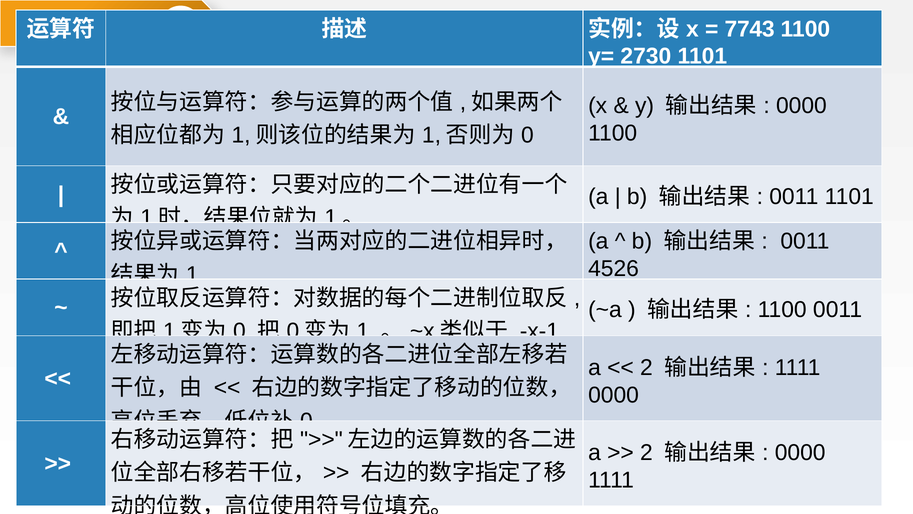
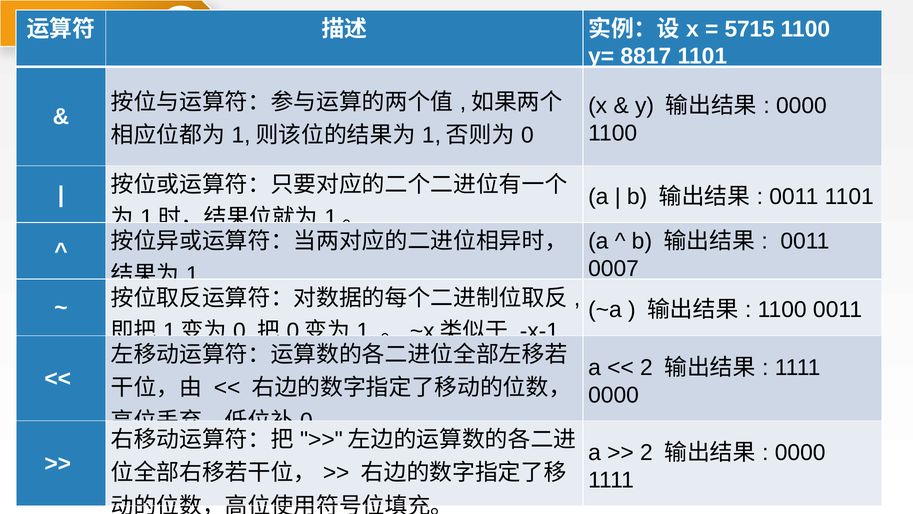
7743: 7743 -> 5715 (750, 29)
2730: 2730 -> 8817 (646, 56)
4526: 4526 -> 0007 (614, 268)
